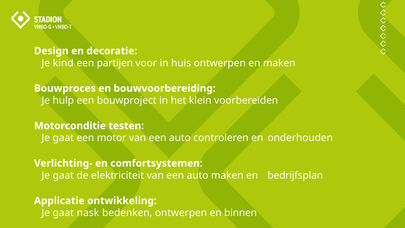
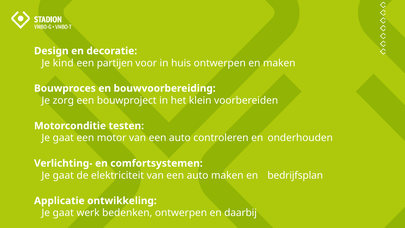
hulp: hulp -> zorg (63, 100)
nask: nask -> werk (88, 213)
binnen: binnen -> daarbij (241, 213)
